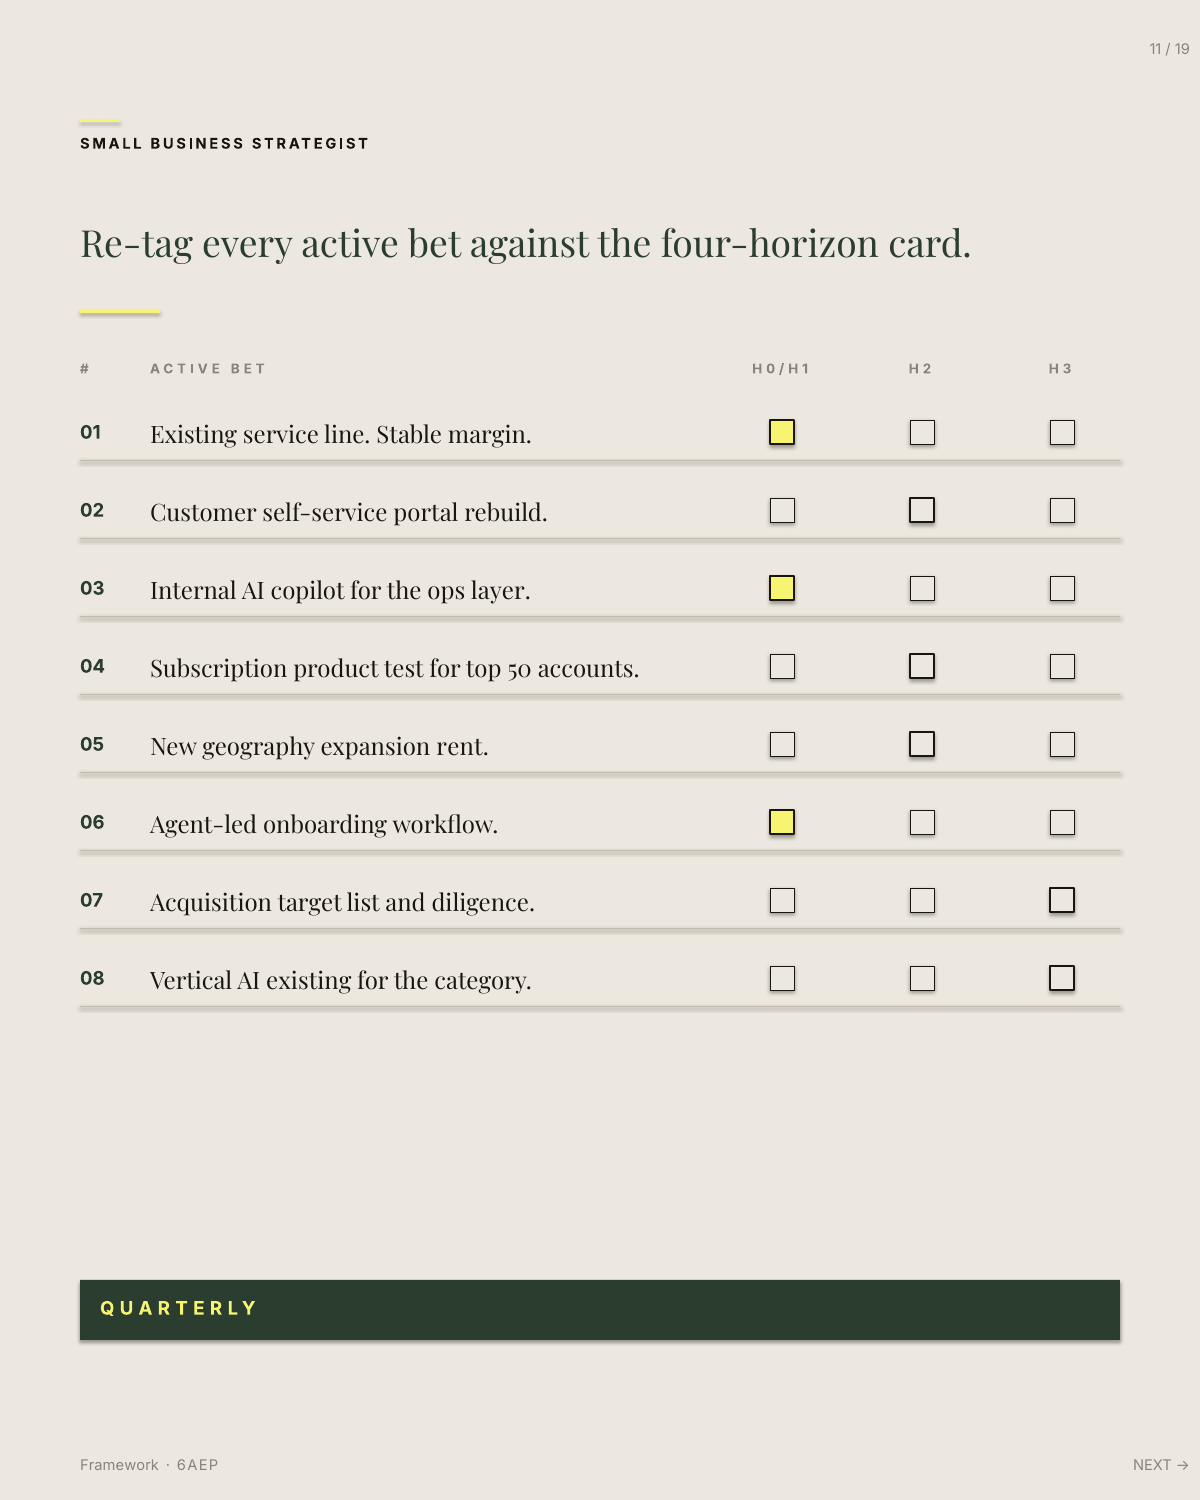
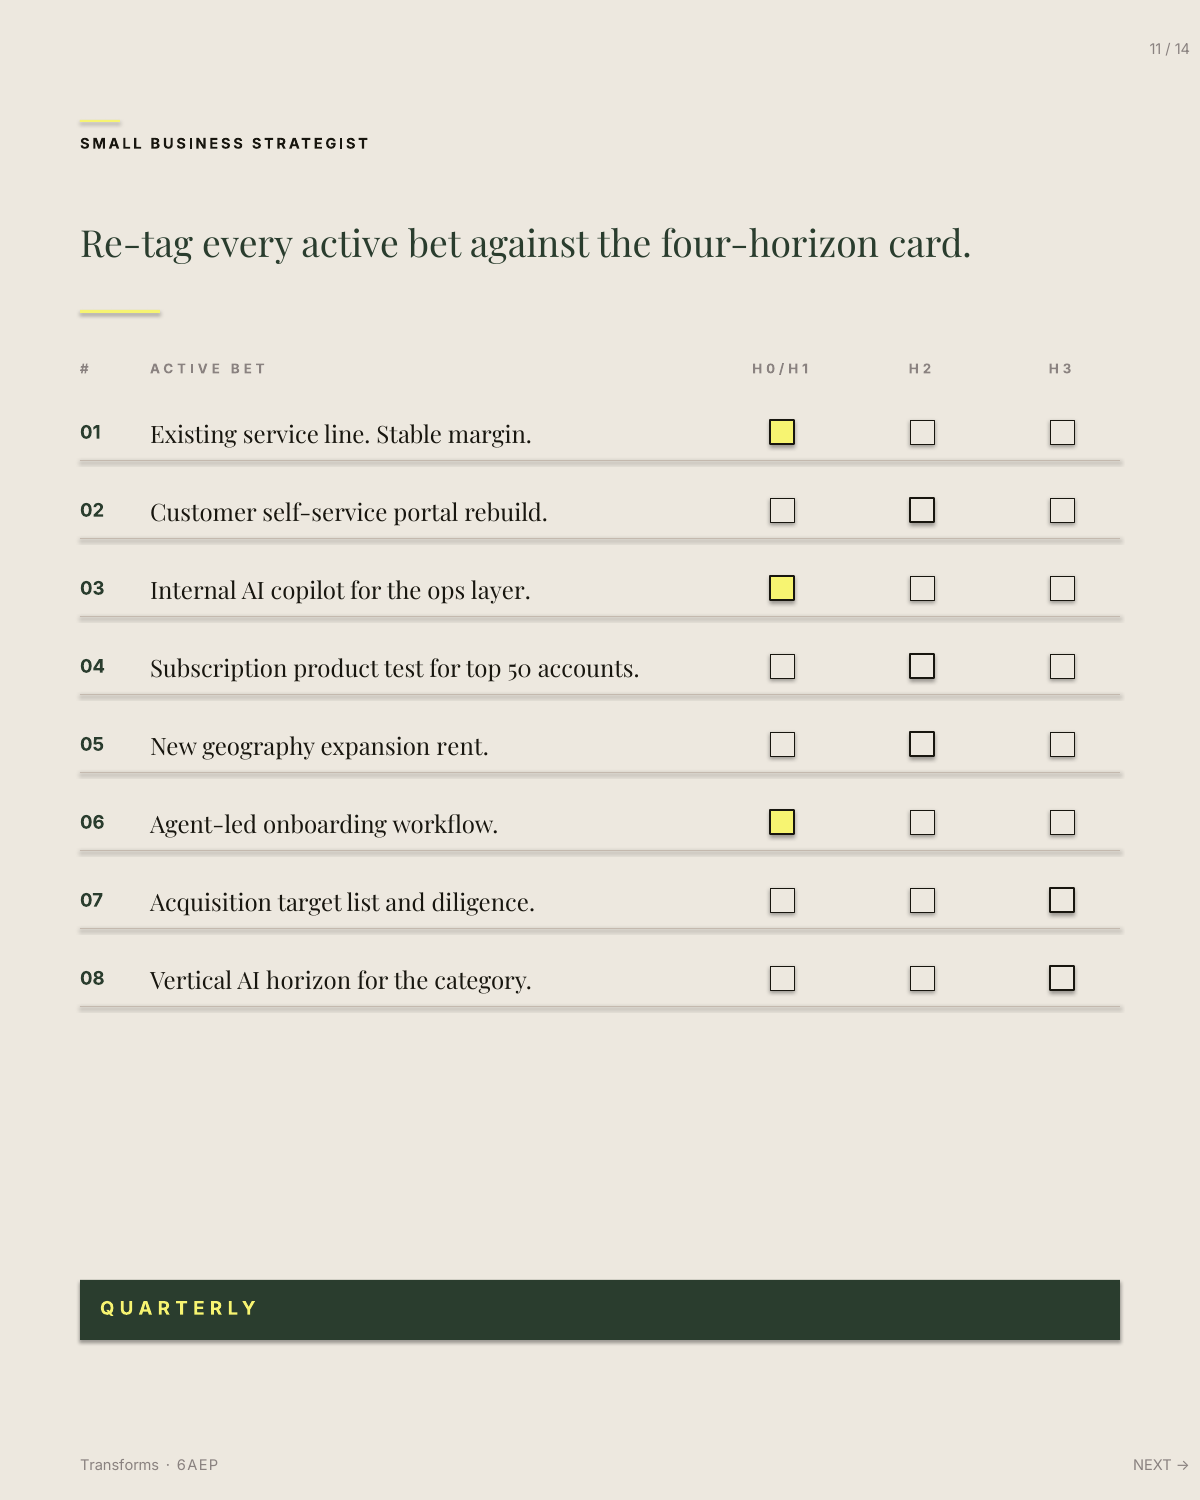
19: 19 -> 14 (1183, 50)
AI existing: existing -> horizon (309, 982)
Framework: Framework -> Transforms (120, 1466)
